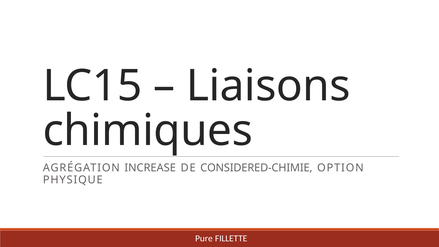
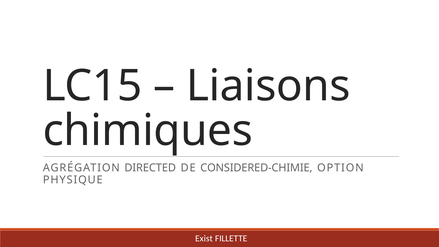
INCREASE: INCREASE -> DIRECTED (150, 168)
Pure: Pure -> Exist (204, 238)
